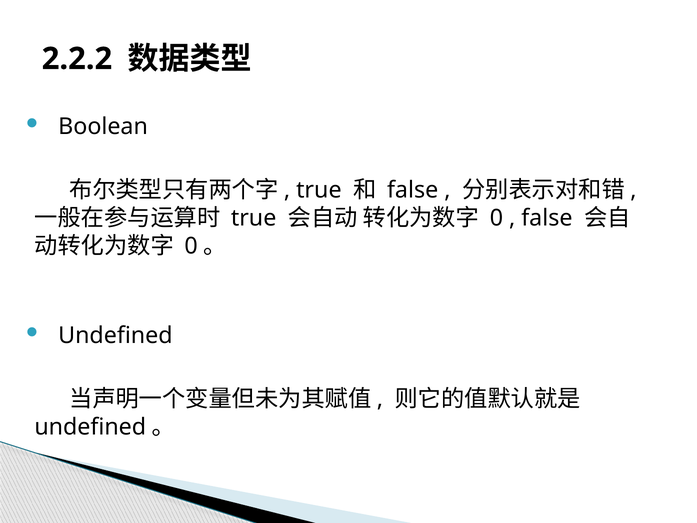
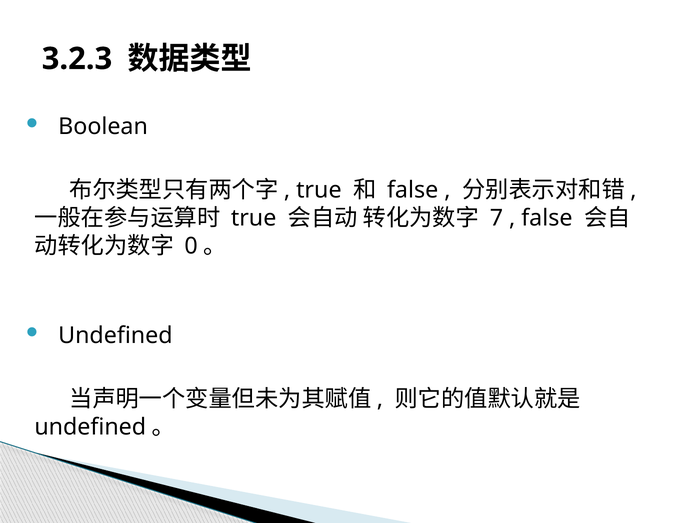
2.2.2: 2.2.2 -> 3.2.3 (77, 59)
0: 0 -> 7 (496, 218)
